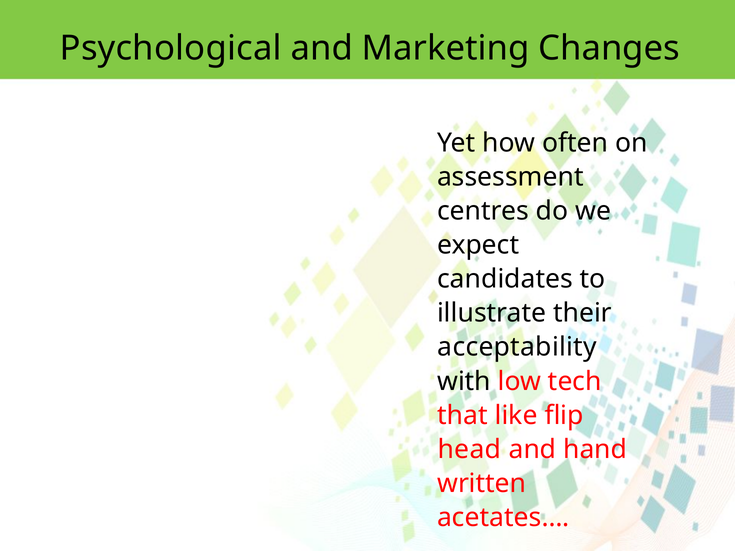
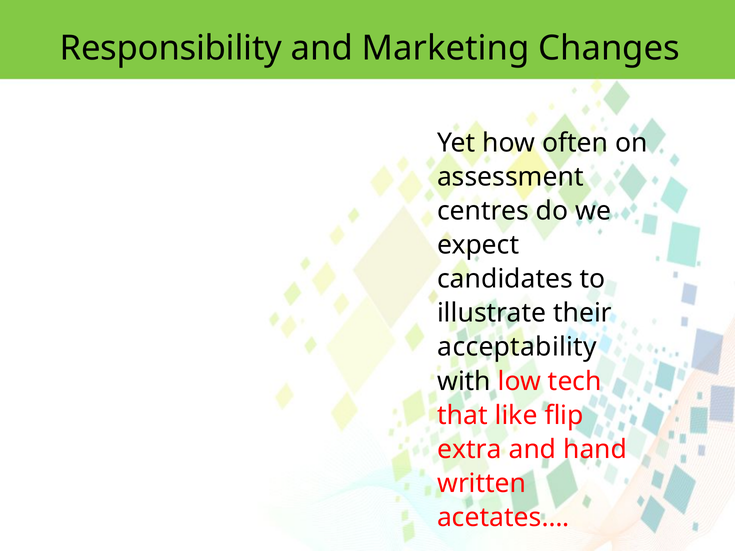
Psychological: Psychological -> Responsibility (171, 48)
head: head -> extra (469, 450)
